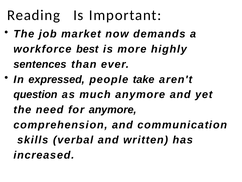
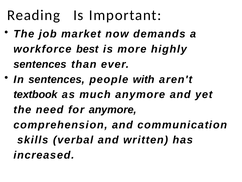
In expressed: expressed -> sentences (57, 79)
take: take -> with (144, 79)
question: question -> textbook (35, 94)
